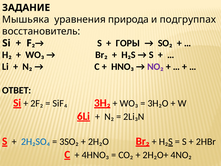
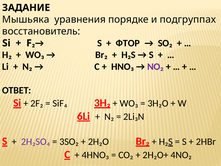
природа: природа -> порядке (128, 19)
ГОРЫ: ГОРЫ -> ФТОР (128, 43)
2H₂SO₄ colour: blue -> purple (36, 142)
